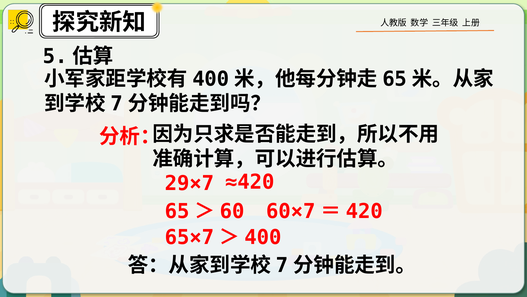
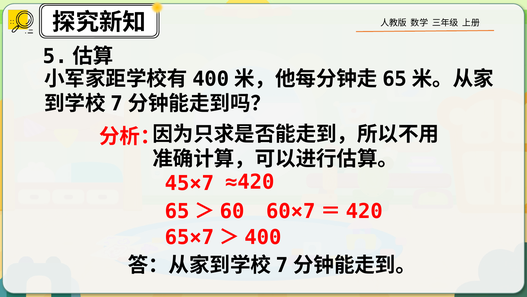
29×7: 29×7 -> 45×7 (190, 183)
